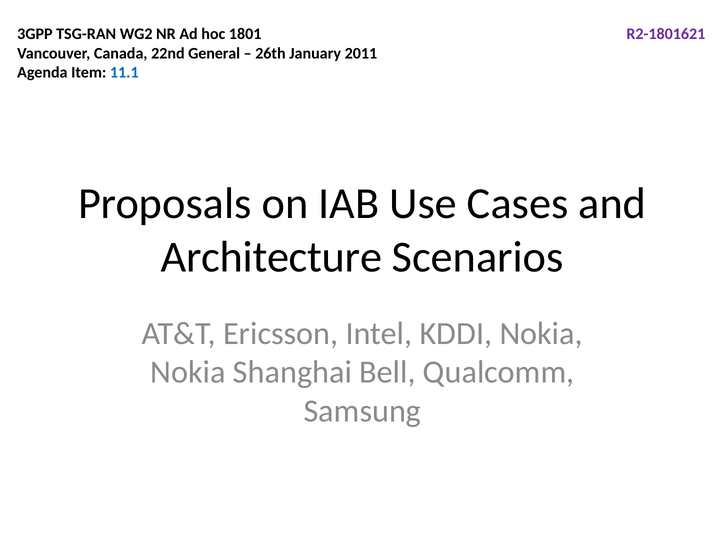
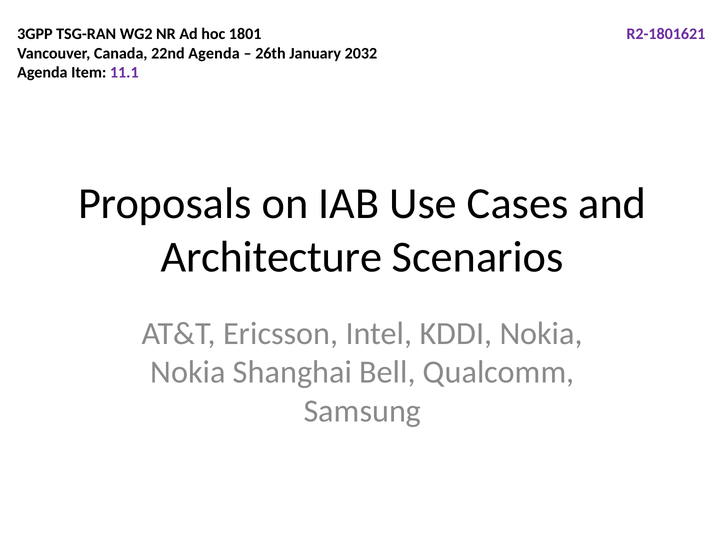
22nd General: General -> Agenda (214, 53)
2011: 2011 -> 2032 (361, 53)
11.1 colour: blue -> purple (124, 72)
